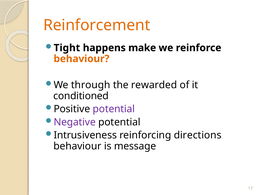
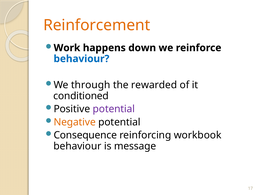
Tight: Tight -> Work (67, 48)
make: make -> down (142, 48)
behaviour colour: orange -> blue (81, 59)
Negative colour: purple -> orange (75, 122)
Intrusiveness: Intrusiveness -> Consequence (85, 135)
directions: directions -> workbook (198, 135)
